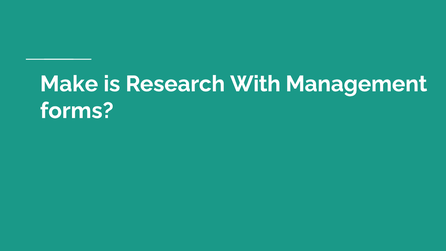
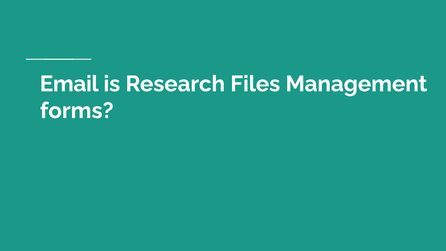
Make: Make -> Email (69, 84)
With: With -> Files (255, 84)
